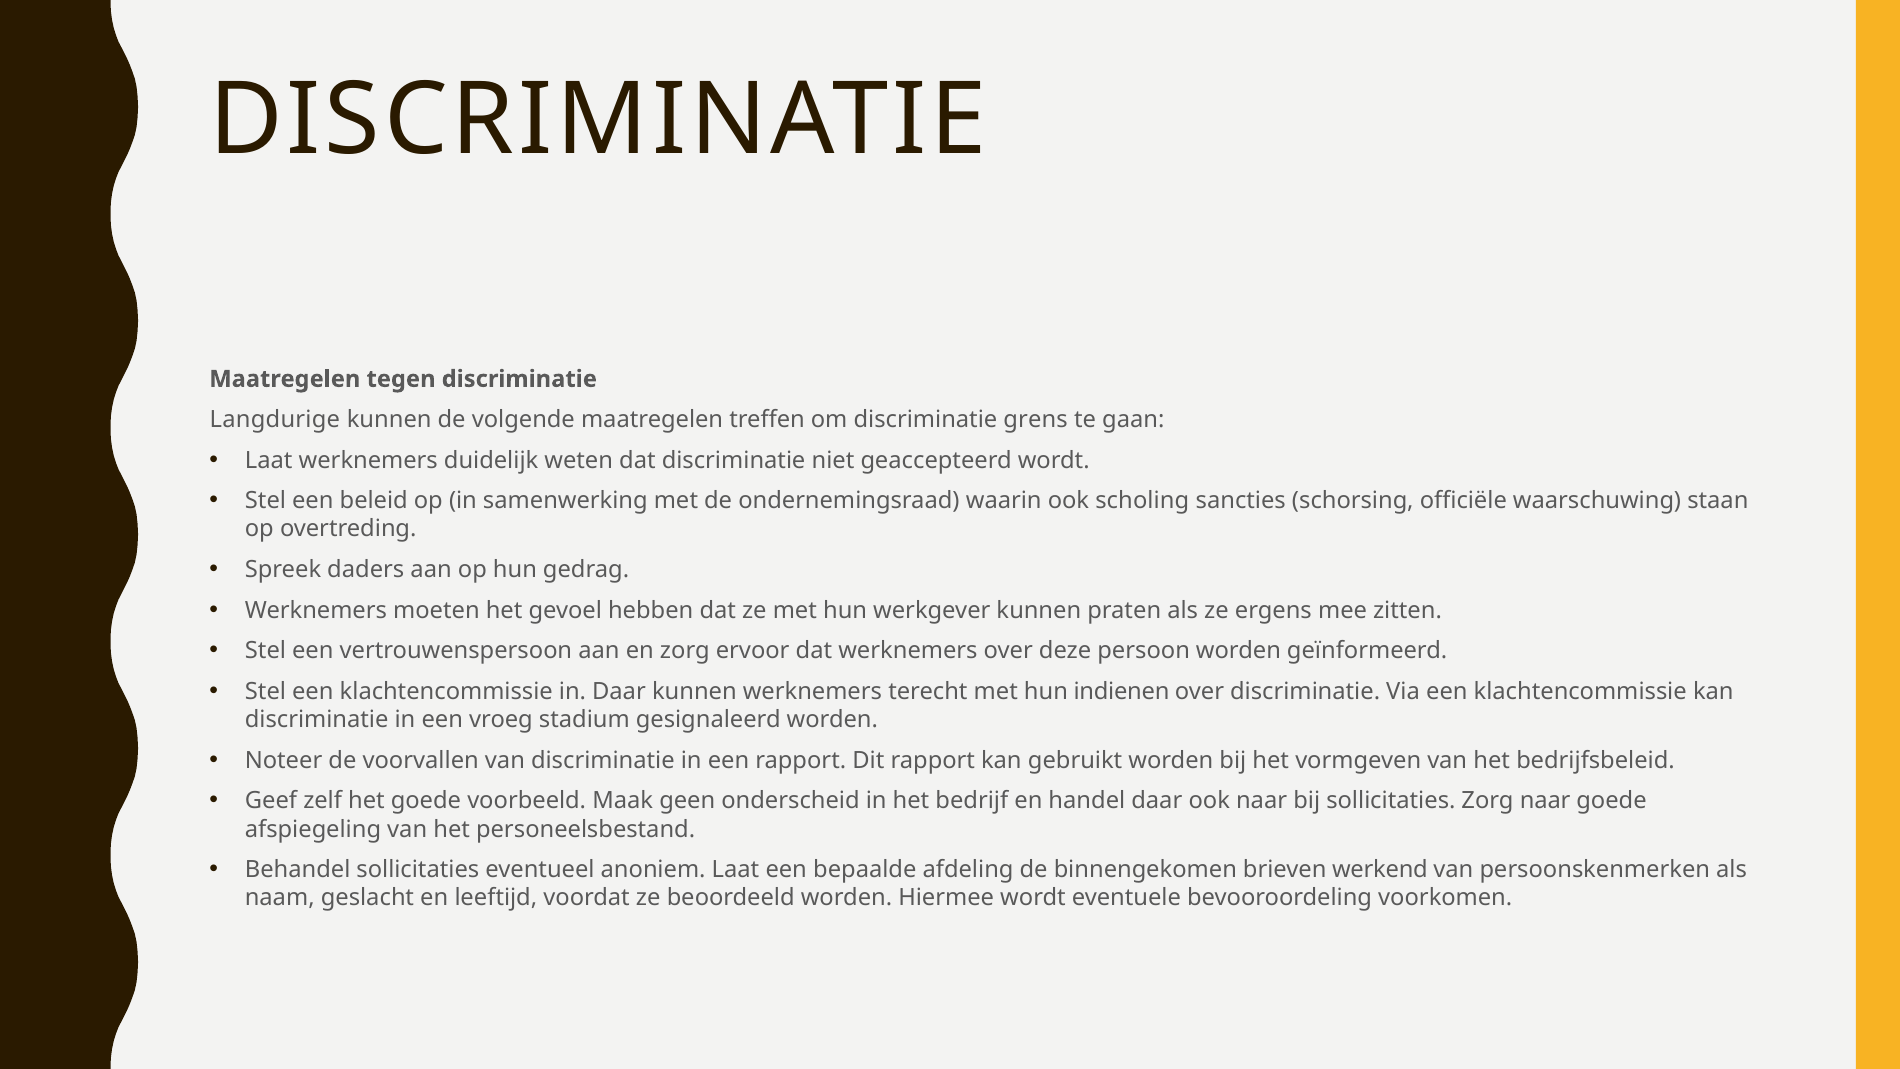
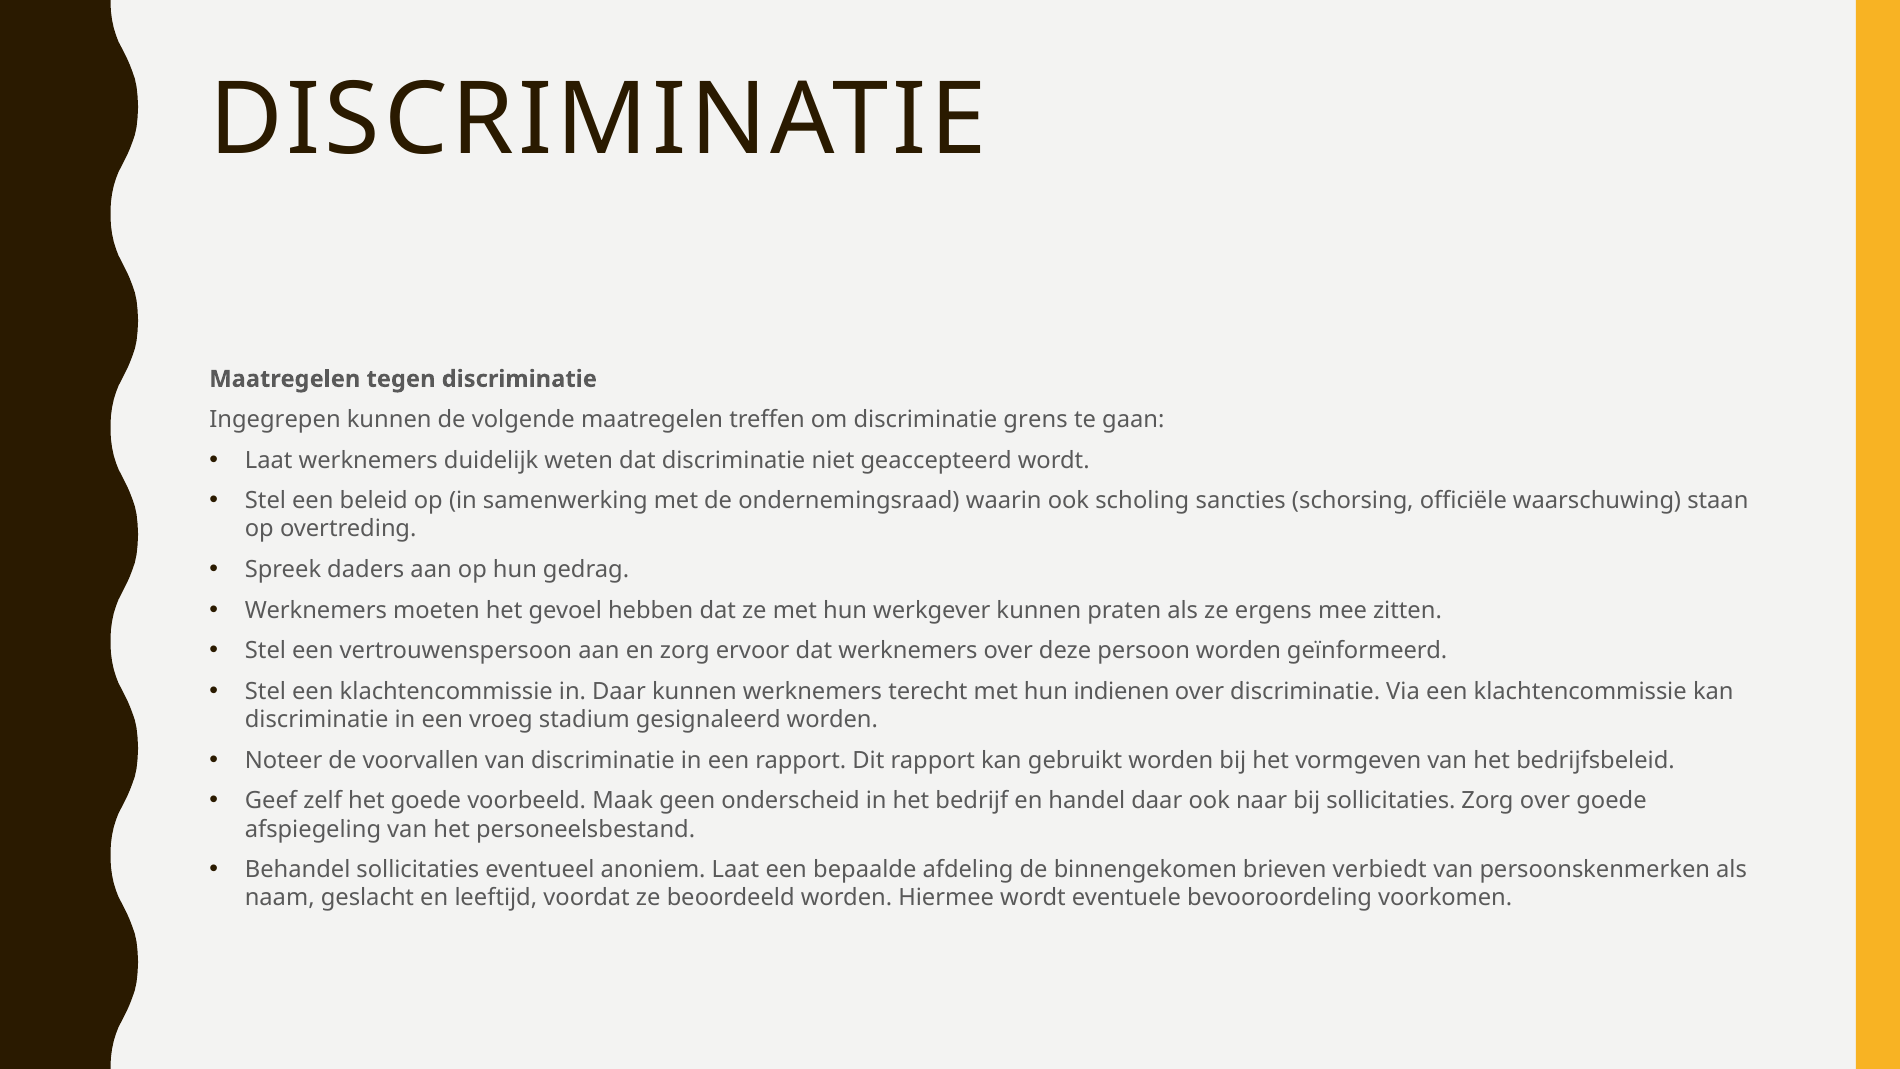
Langdurige: Langdurige -> Ingegrepen (275, 420)
Zorg naar: naar -> over (1545, 801)
werkend: werkend -> verbiedt (1380, 870)
